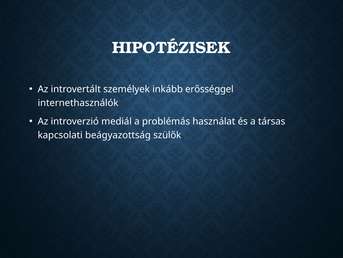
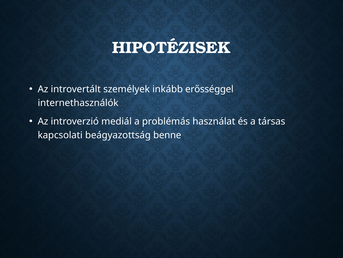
szülők: szülők -> benne (167, 135)
